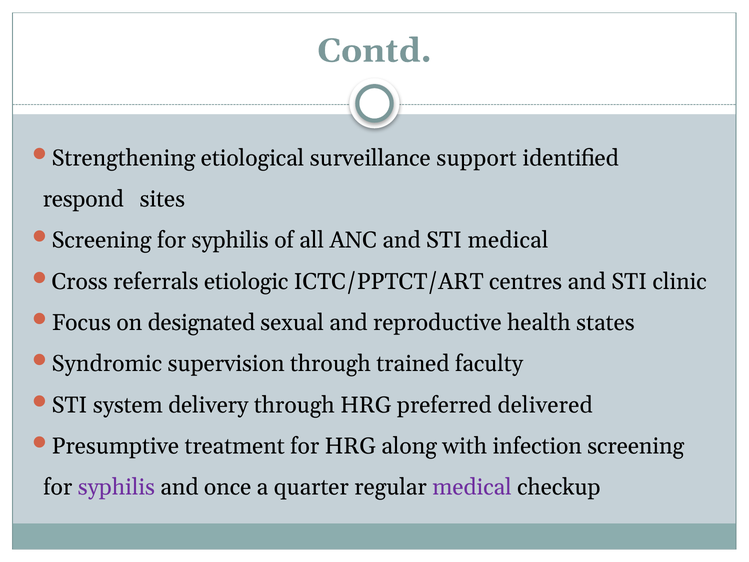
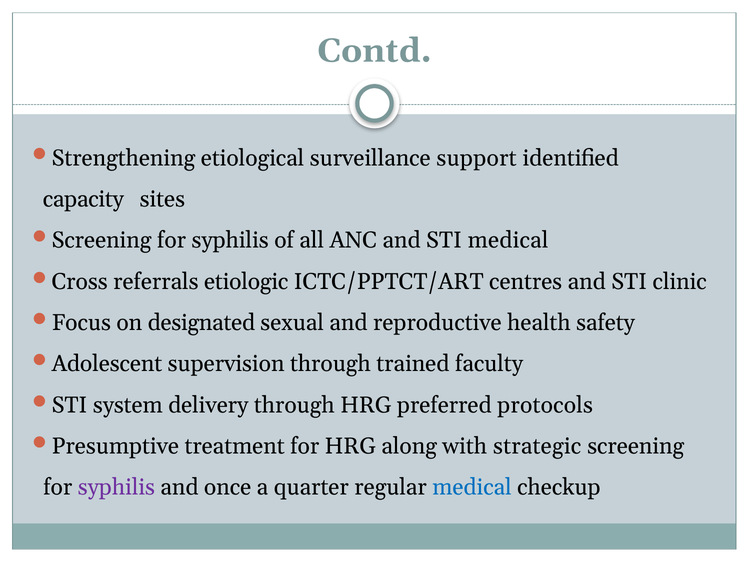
respond: respond -> capacity (83, 199)
states: states -> safety (606, 323)
Syndromic: Syndromic -> Adolescent (107, 364)
delivered: delivered -> protocols (545, 405)
infection: infection -> strategic (537, 446)
medical colour: purple -> blue (472, 487)
